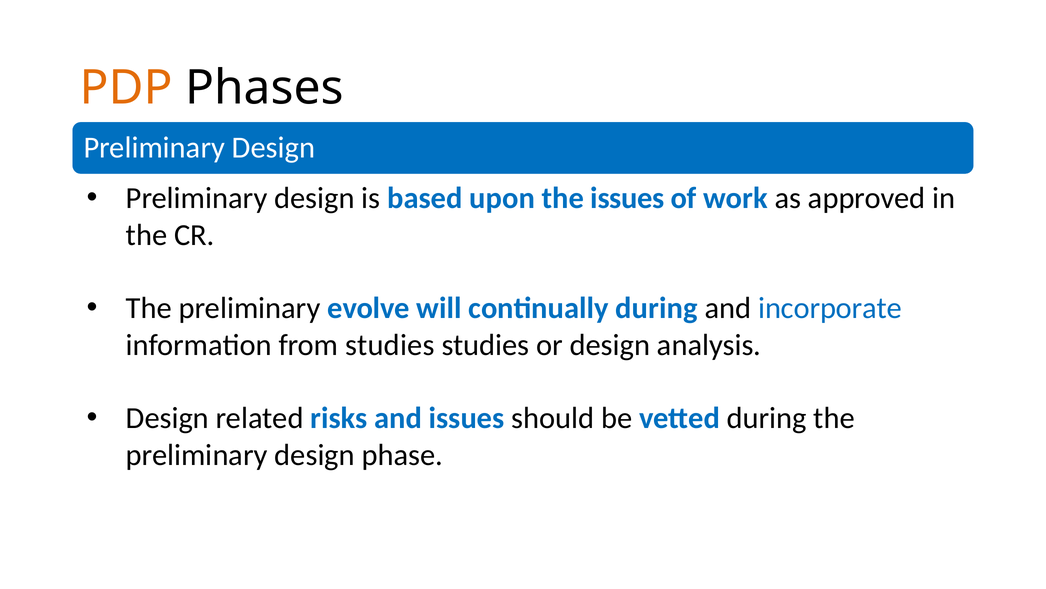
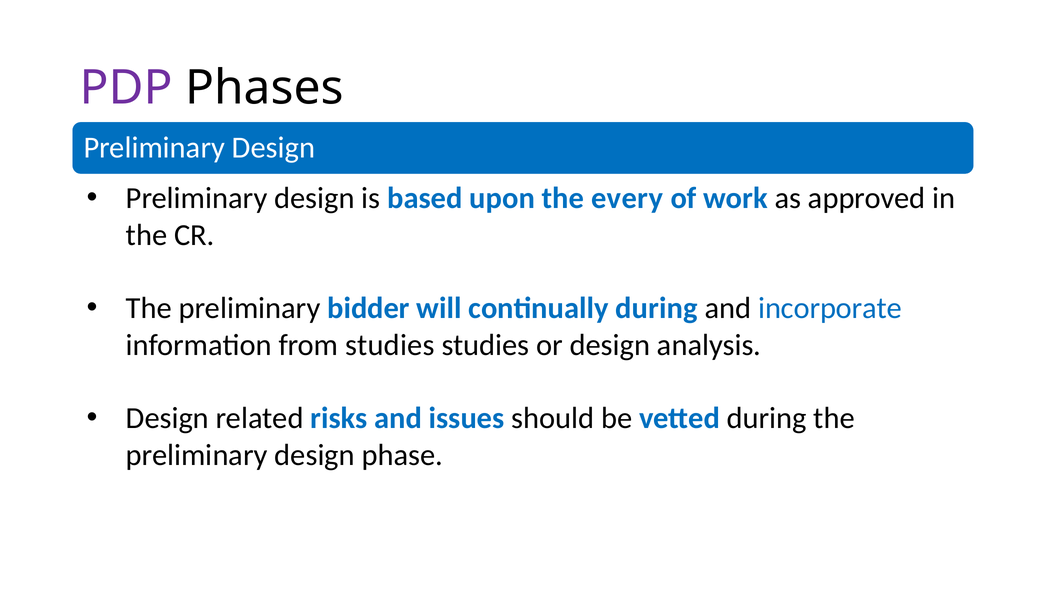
PDP colour: orange -> purple (126, 88)
the issues: issues -> every (627, 198)
evolve: evolve -> bidder (369, 308)
